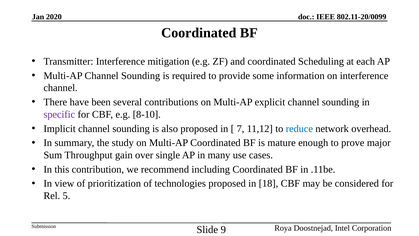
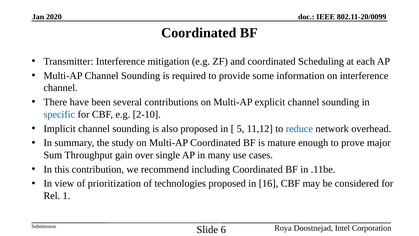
specific colour: purple -> blue (59, 114)
8-10: 8-10 -> 2-10 (147, 114)
7: 7 -> 5 (241, 128)
18: 18 -> 16 (268, 183)
5: 5 -> 1 (66, 196)
9: 9 -> 6 (223, 230)
